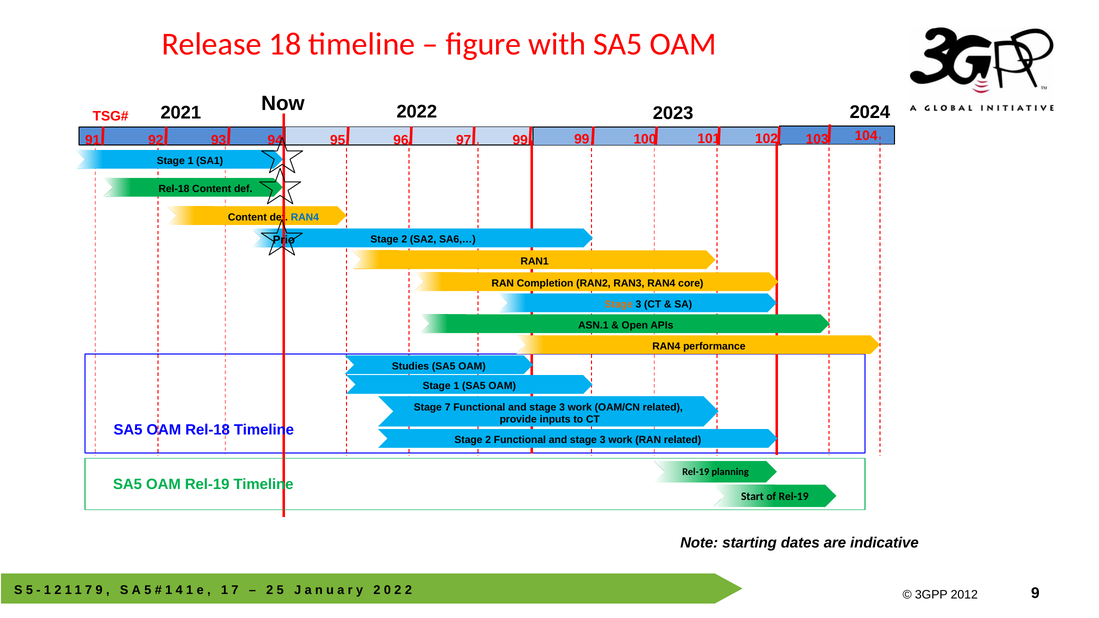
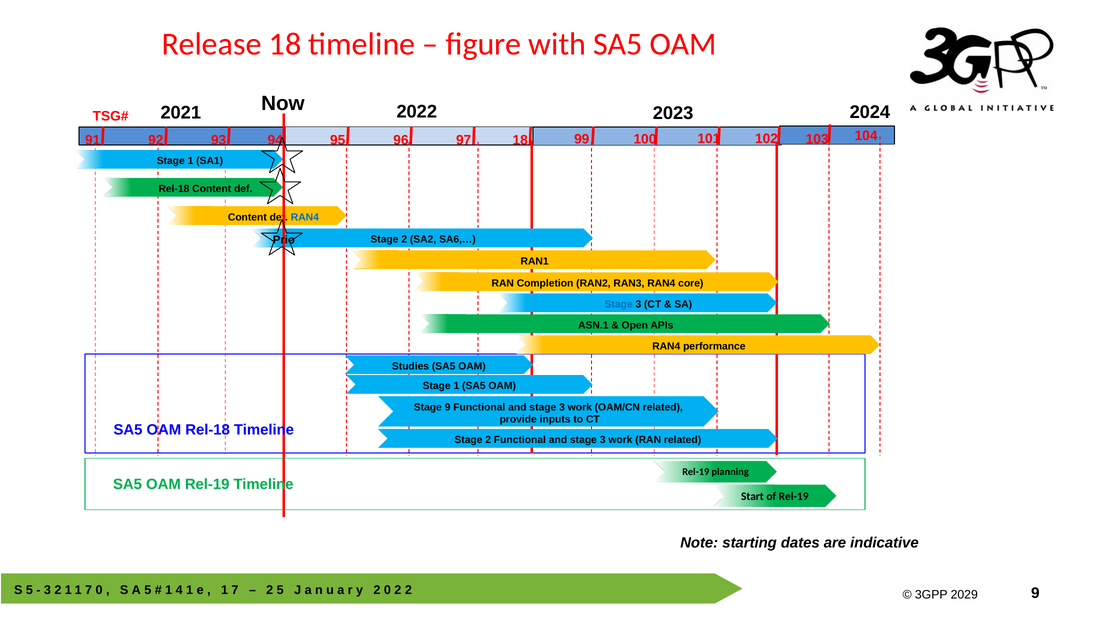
97 99: 99 -> 18 (520, 140)
Stage colour: orange -> blue (619, 304)
Stage 7: 7 -> 9 (448, 407)
1: 1 -> 3 (47, 590)
9: 9 -> 0 (99, 590)
2012: 2012 -> 2029 (964, 595)
